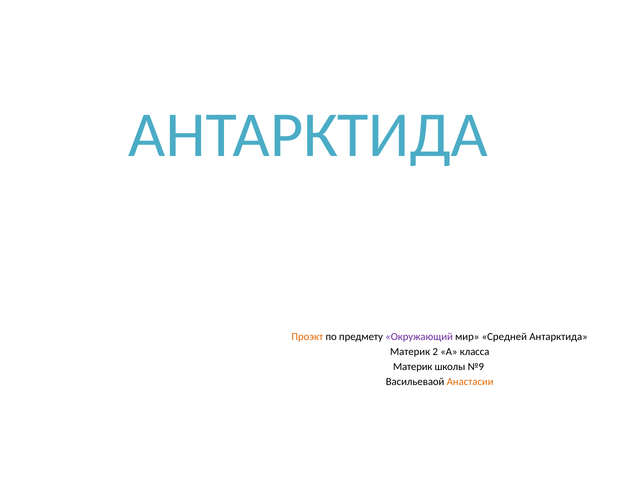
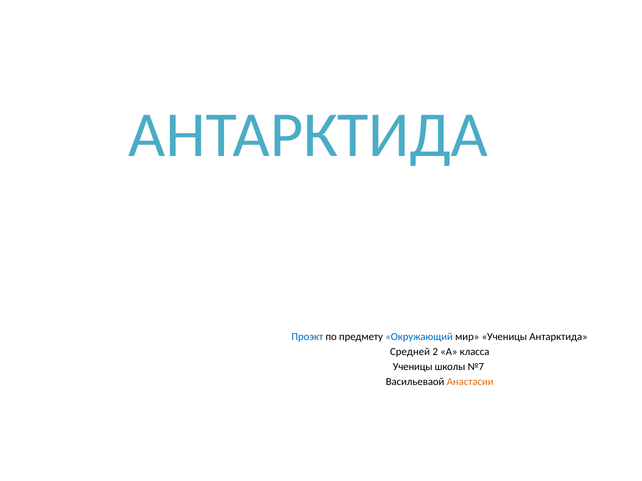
Проэкт colour: orange -> blue (307, 337)
Окружающий colour: purple -> blue (419, 337)
мир Средней: Средней -> Ученицы (504, 337)
Материк: Материк -> Средней (410, 352)
Материк: Материк -> Ученицы (413, 367)
№9: №9 -> №7 (476, 367)
